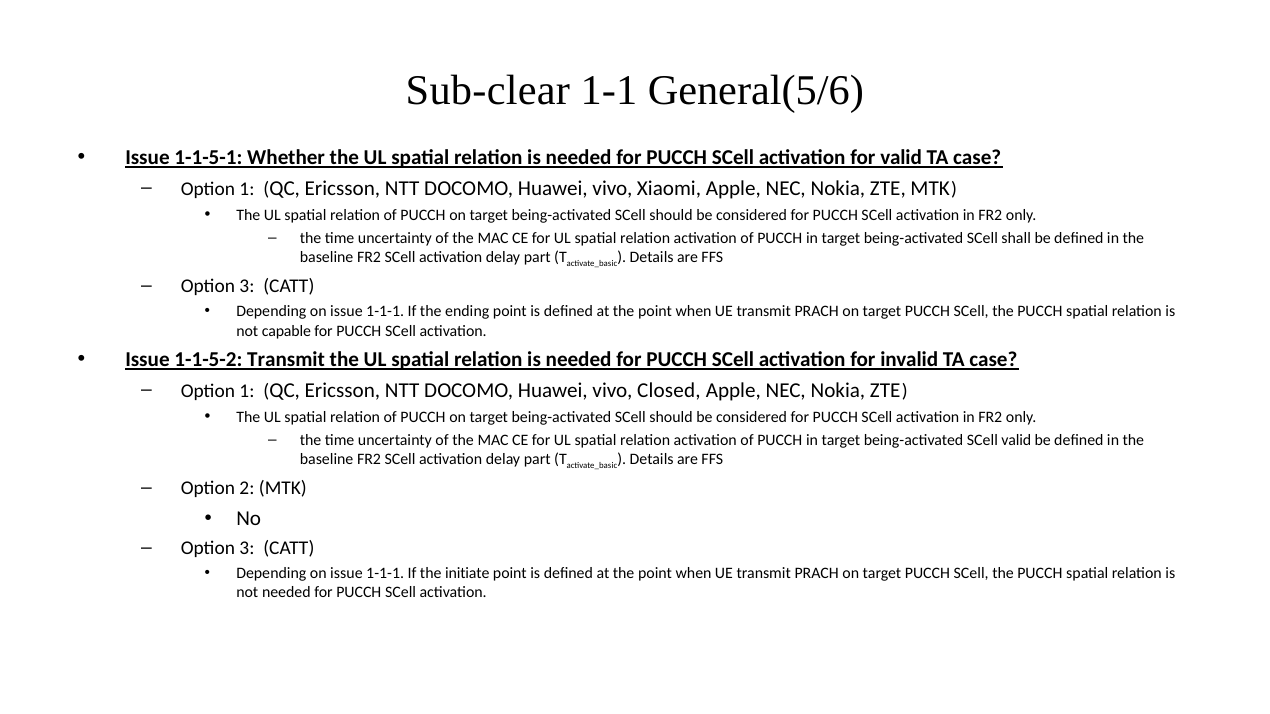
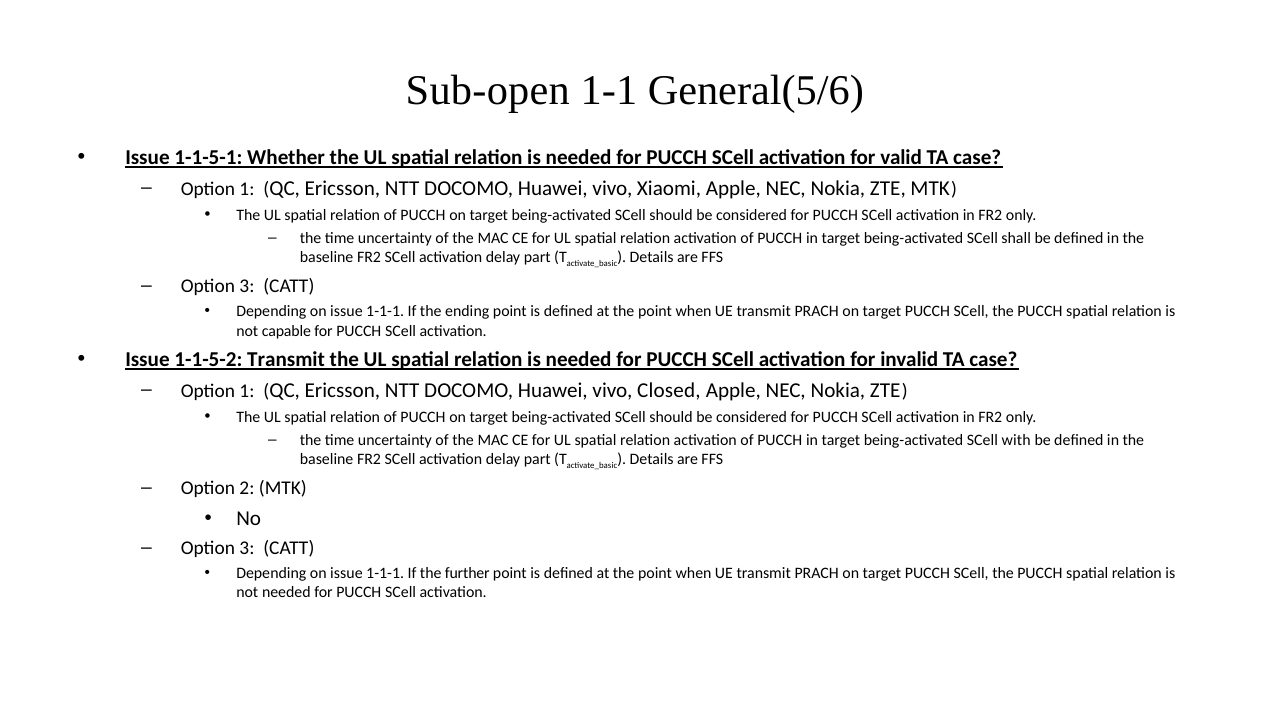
Sub-clear: Sub-clear -> Sub-open (488, 91)
SCell valid: valid -> with (1016, 441)
initiate: initiate -> further (467, 574)
